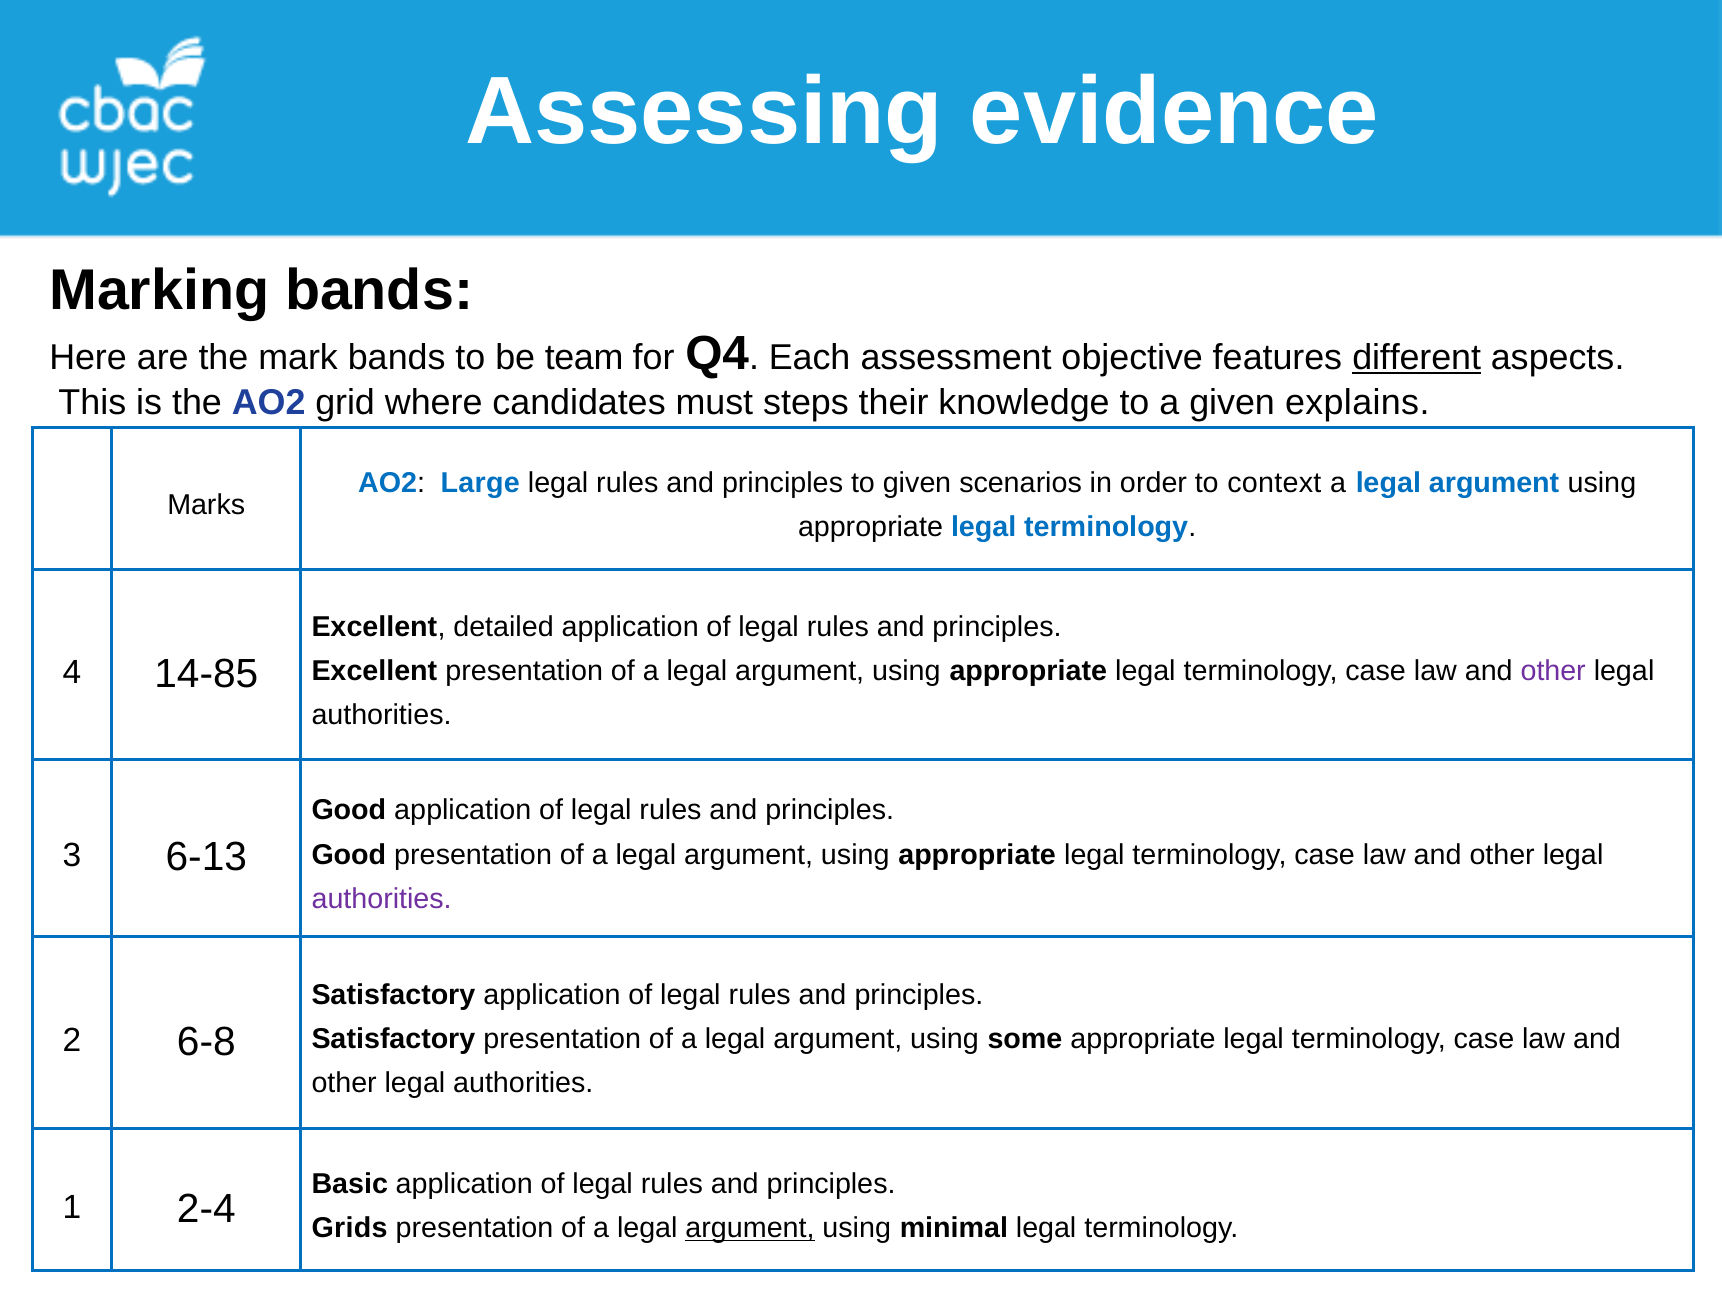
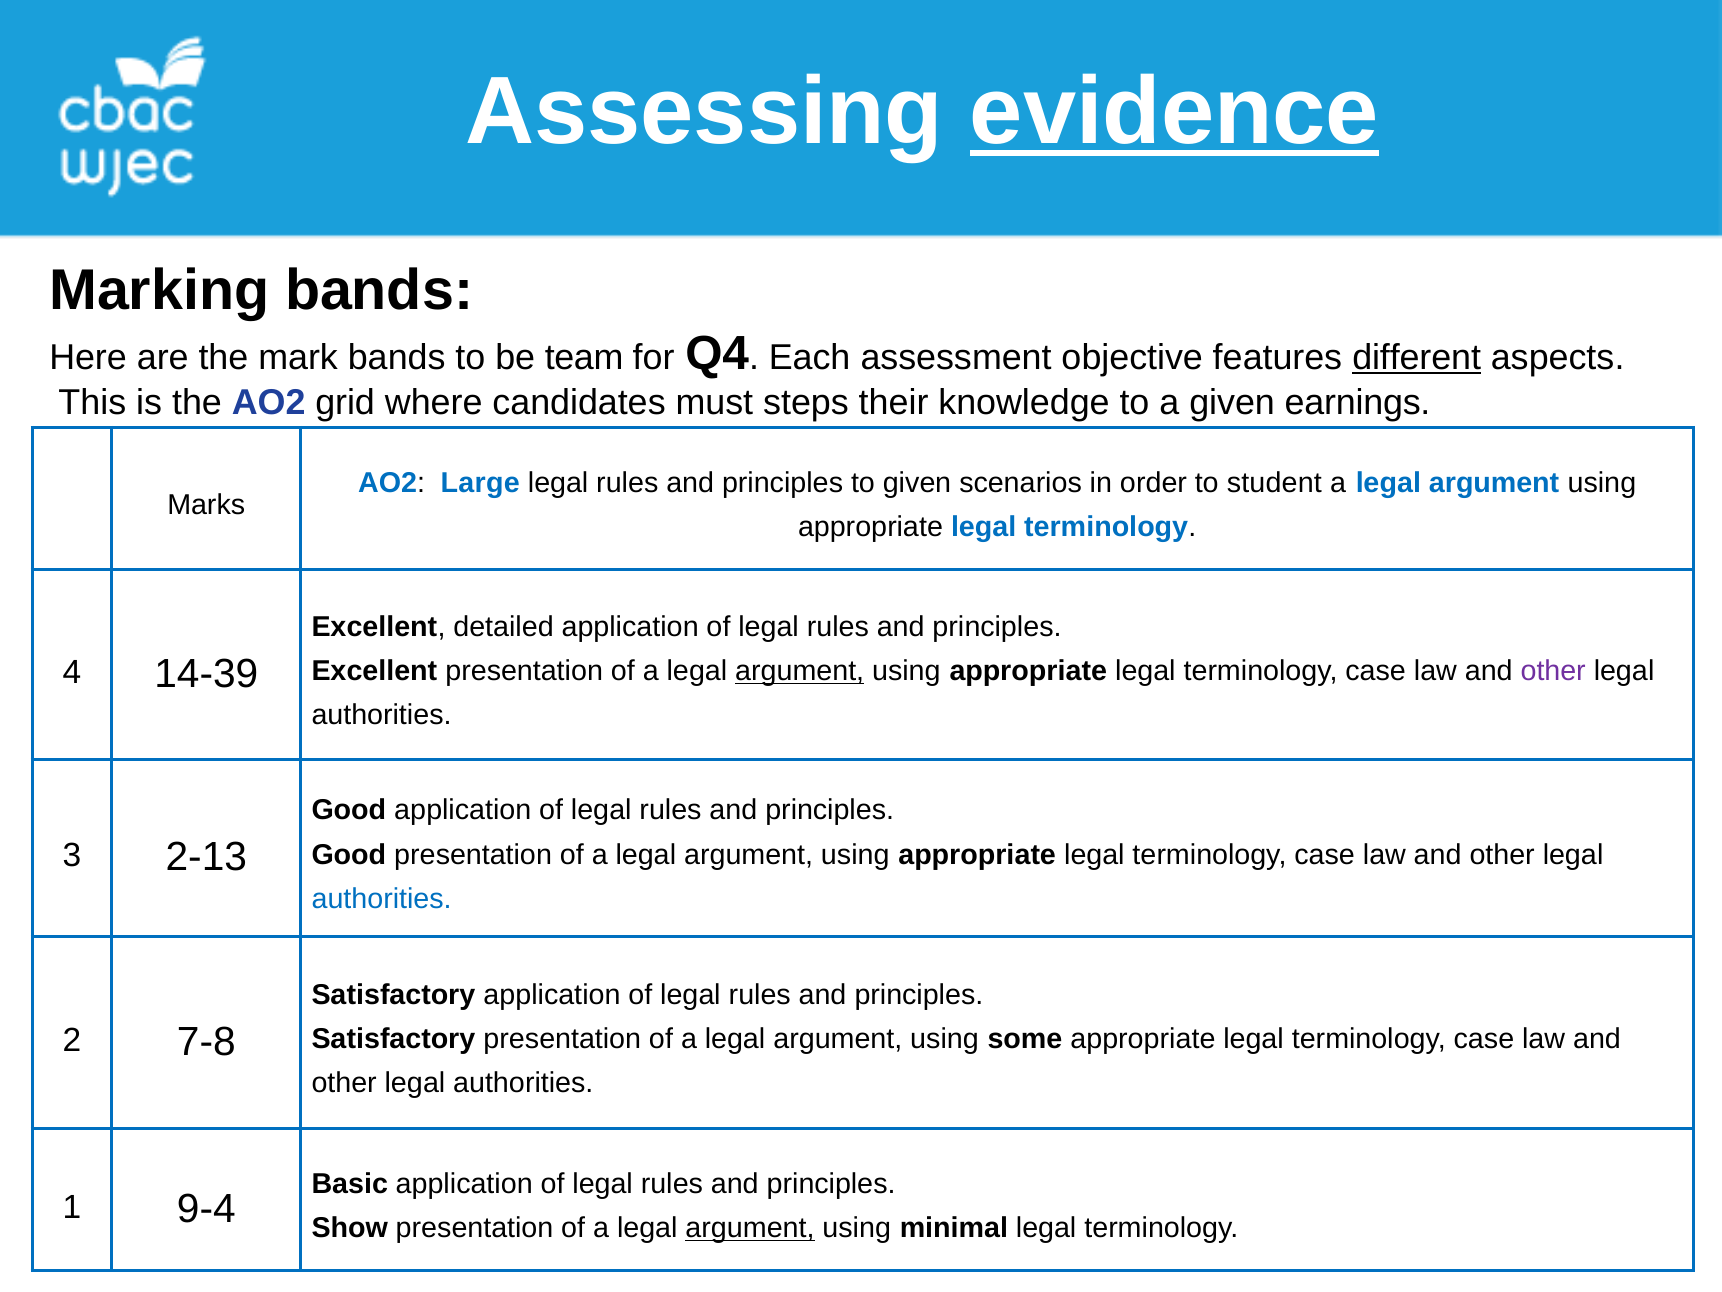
evidence underline: none -> present (1174, 112)
explains: explains -> earnings (1358, 403)
context: context -> student (1274, 483)
14-85: 14-85 -> 14-39 (206, 674)
argument underline: none -> present (800, 671)
6-13: 6-13 -> 2-13 (206, 857)
authorities colour: purple -> blue (382, 899)
6-8: 6-8 -> 7-8 (206, 1041)
2-4: 2-4 -> 9-4 (206, 1208)
Grids: Grids -> Show (350, 1228)
